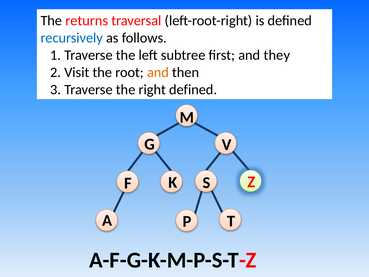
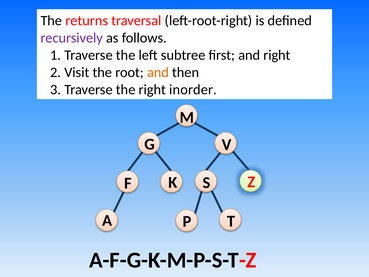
recursively colour: blue -> purple (72, 38)
and they: they -> right (277, 55)
right defined: defined -> inorder (193, 90)
